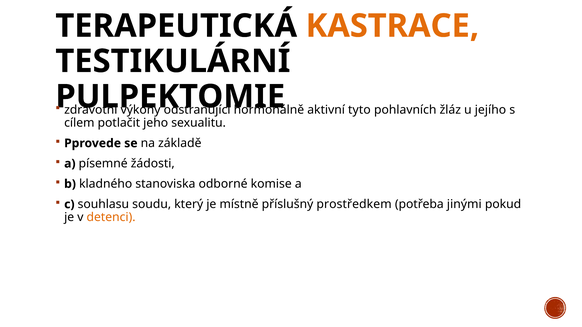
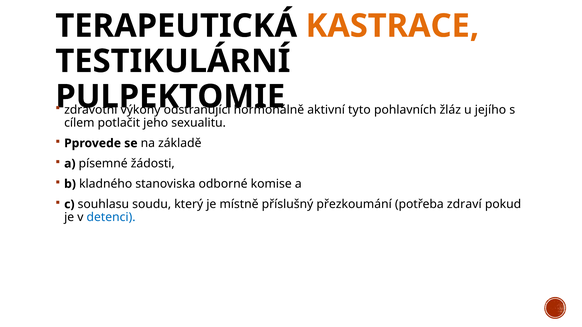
prostředkem: prostředkem -> přezkoumání (354, 204)
jinými: jinými -> zdraví (464, 204)
detenci colour: orange -> blue (111, 218)
